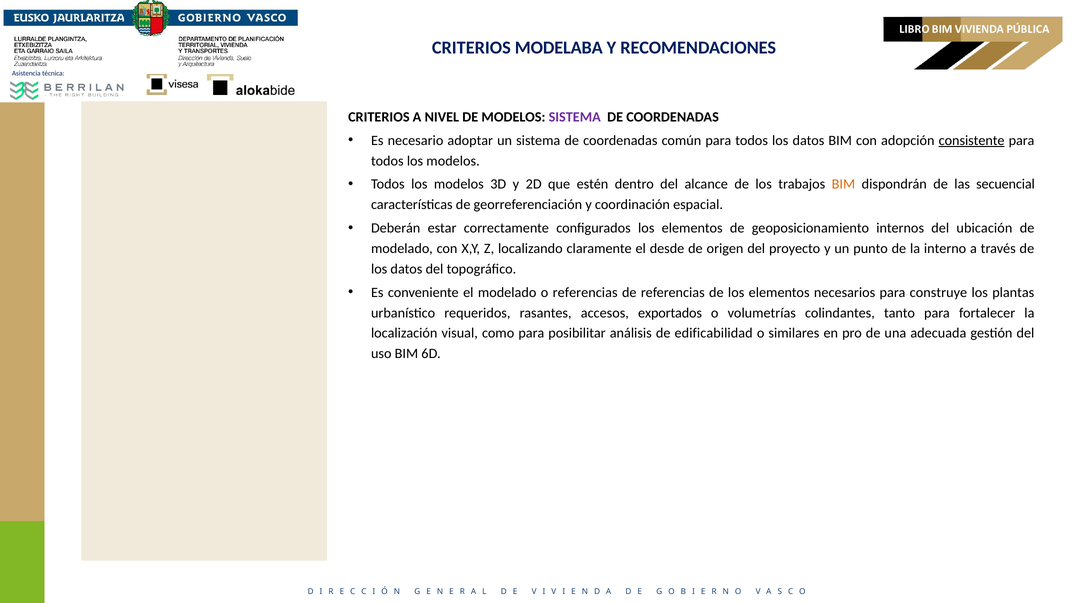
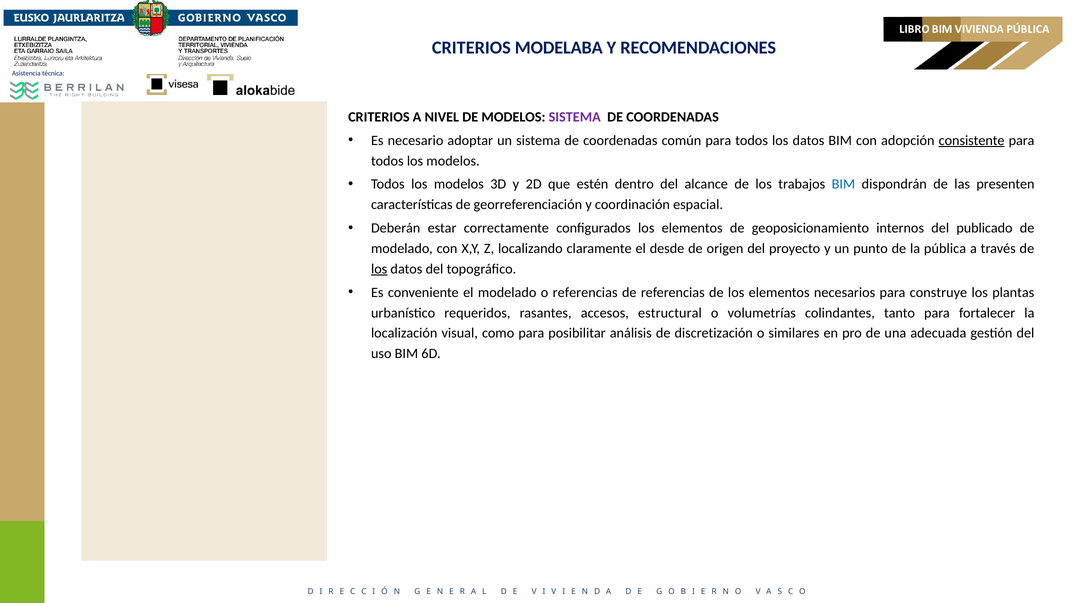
BIM colour: orange -> blue (843, 184)
secuencial: secuencial -> presenten (1005, 184)
ubicación: ubicación -> publicado (984, 228)
interno: interno -> pública (945, 249)
los underline: none -> present (379, 269)
exportados: exportados -> estructural (670, 313)
edificabilidad: edificabilidad -> discretización (714, 334)
